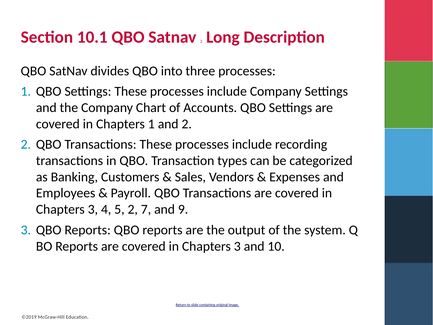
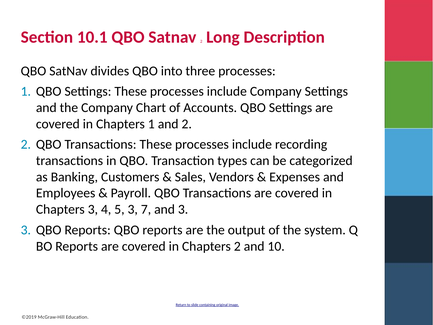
5 2: 2 -> 3 (133, 209)
and 9: 9 -> 3 (183, 209)
3: 3 -> 2 (237, 246)
